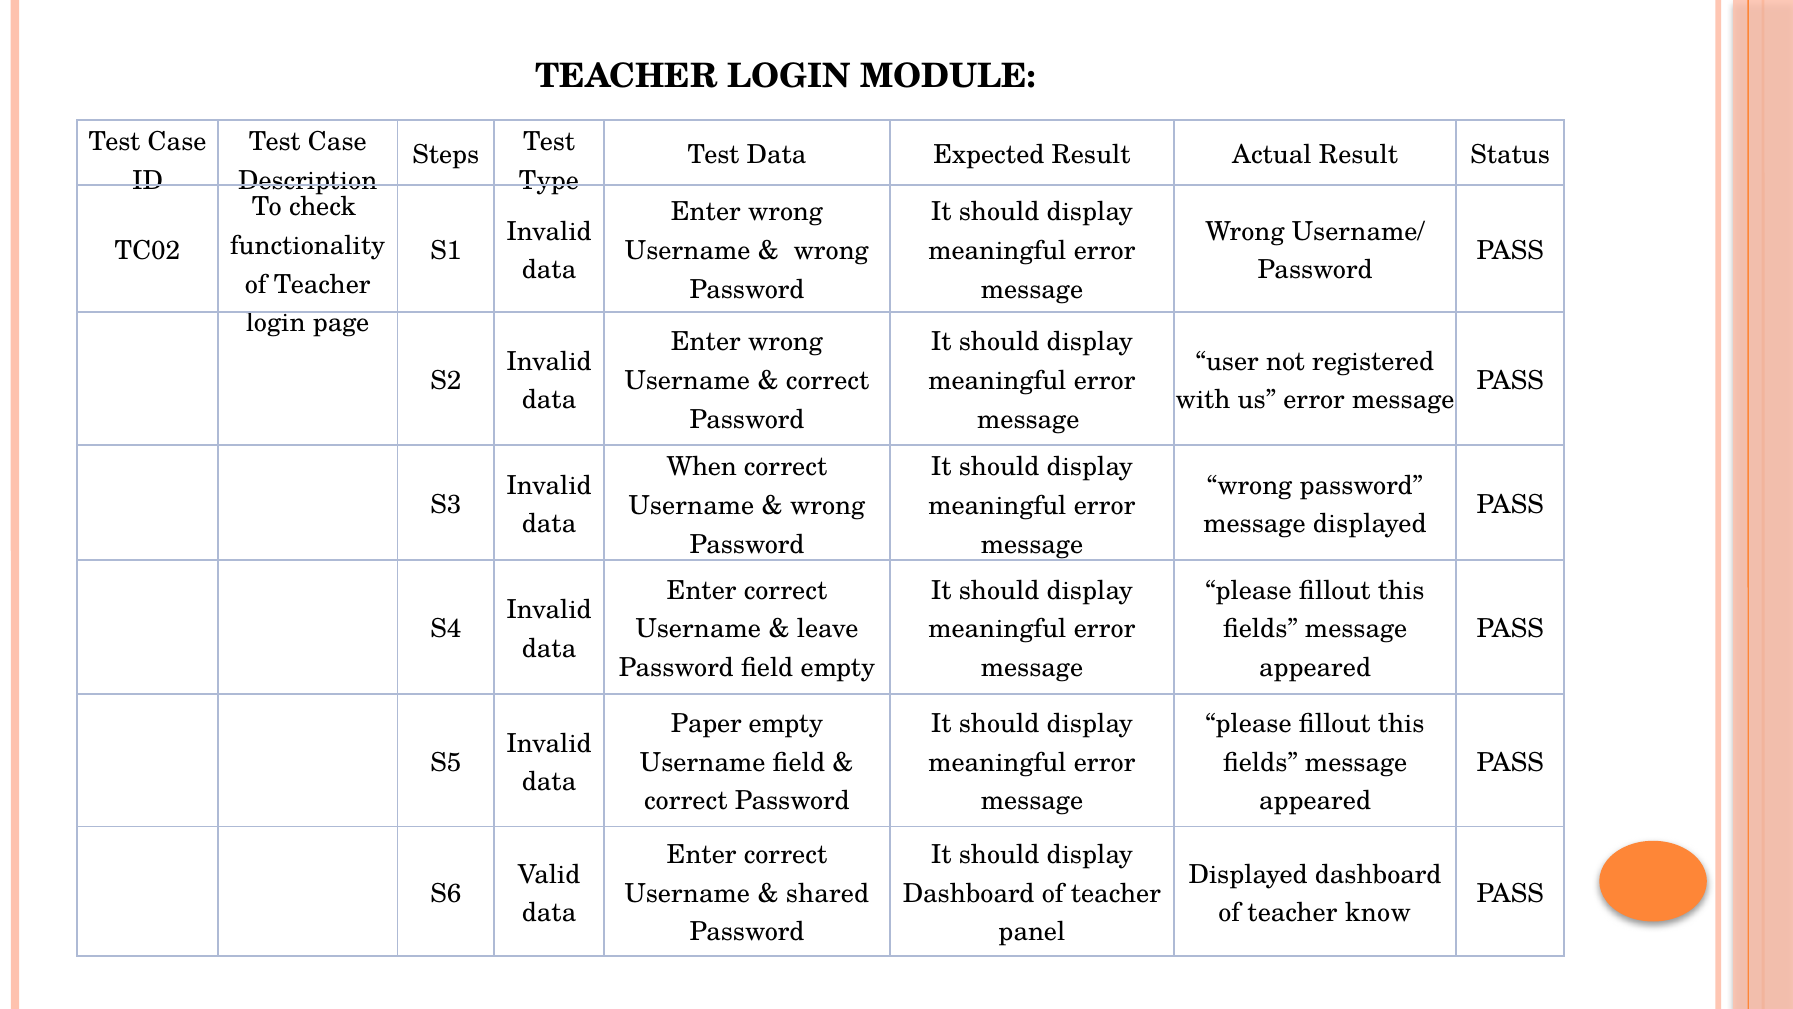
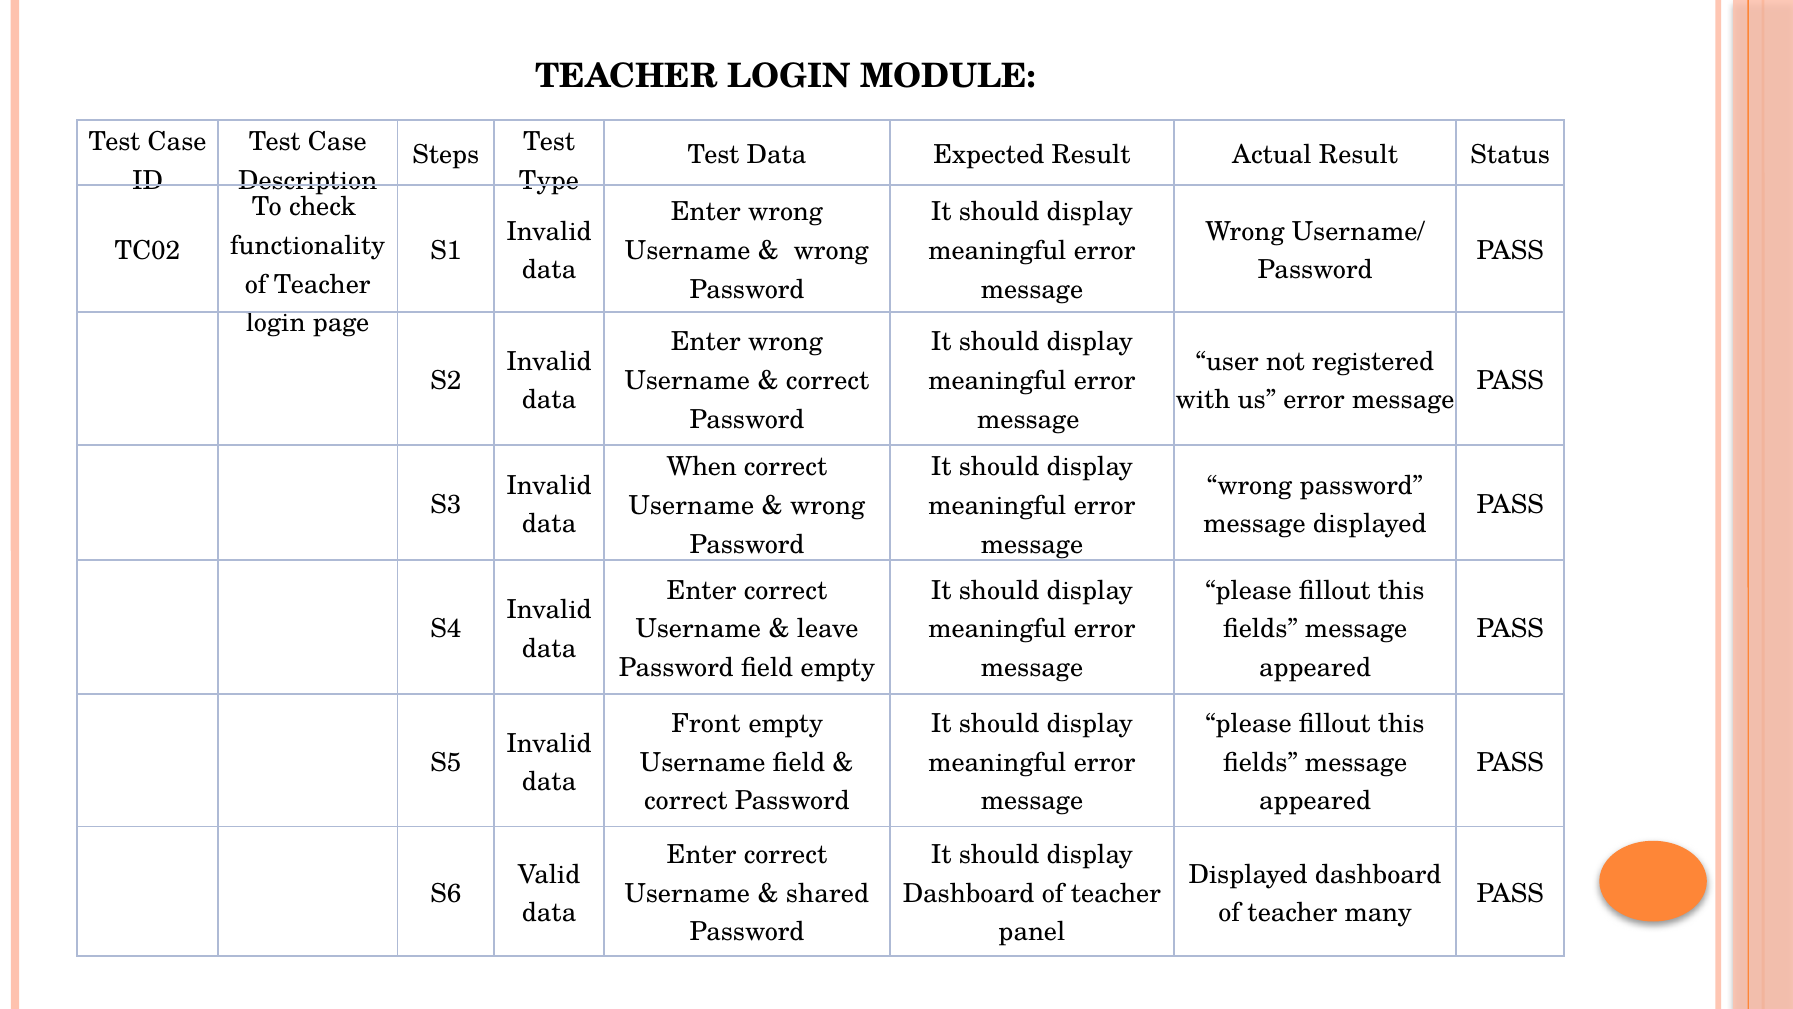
Paper: Paper -> Front (706, 724)
know: know -> many (1378, 913)
